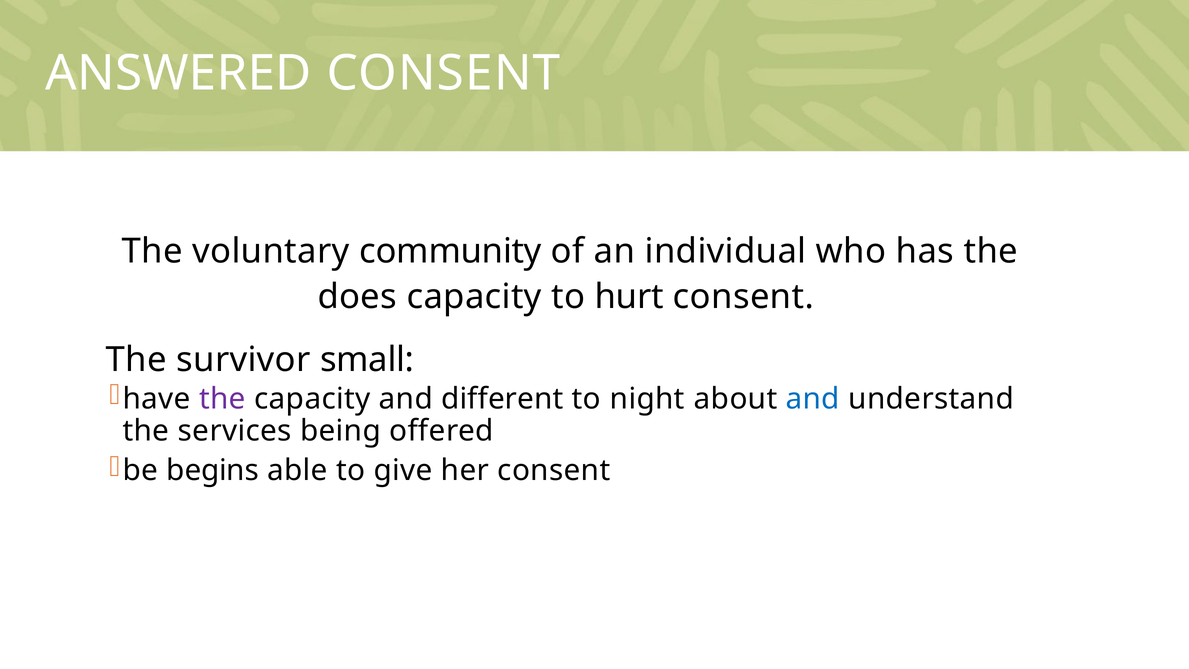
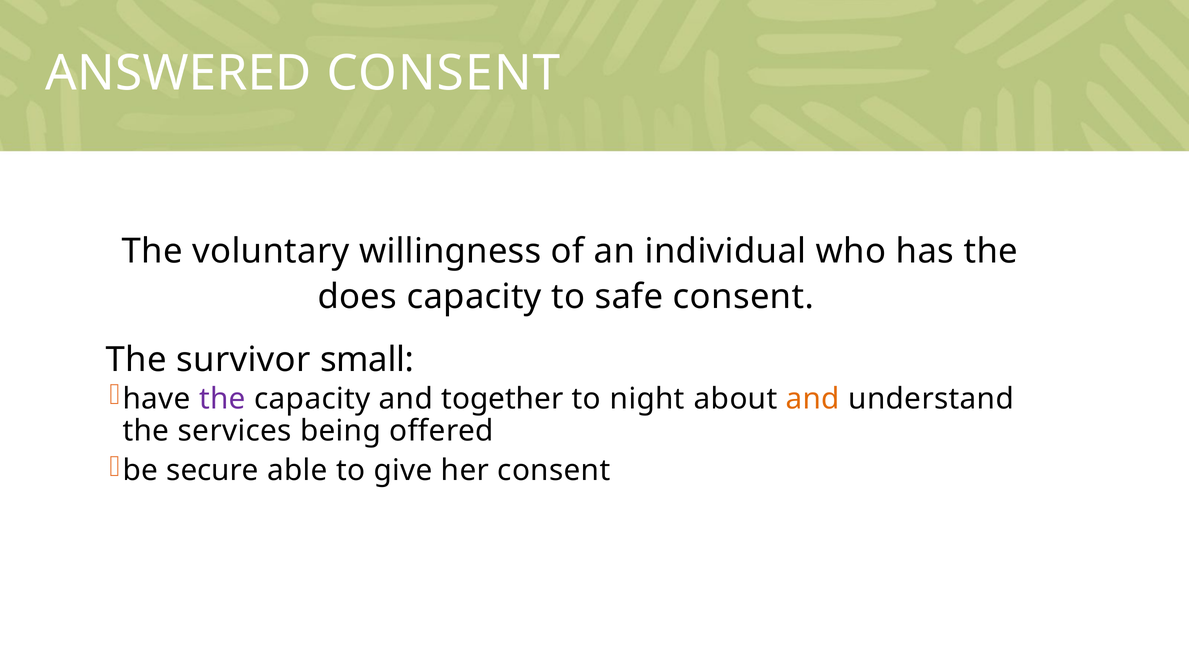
community: community -> willingness (450, 251)
hurt: hurt -> safe (629, 297)
different: different -> together (502, 399)
and colour: blue -> orange (813, 399)
begins: begins -> secure (213, 471)
